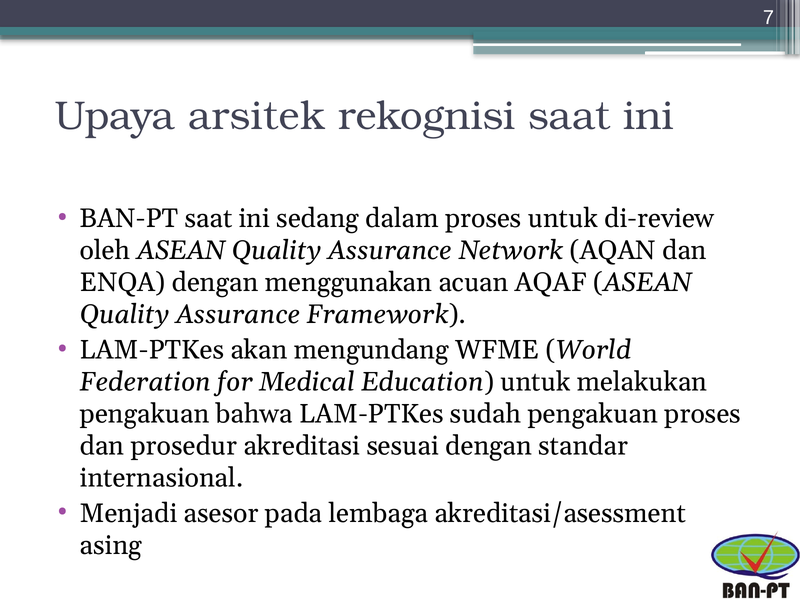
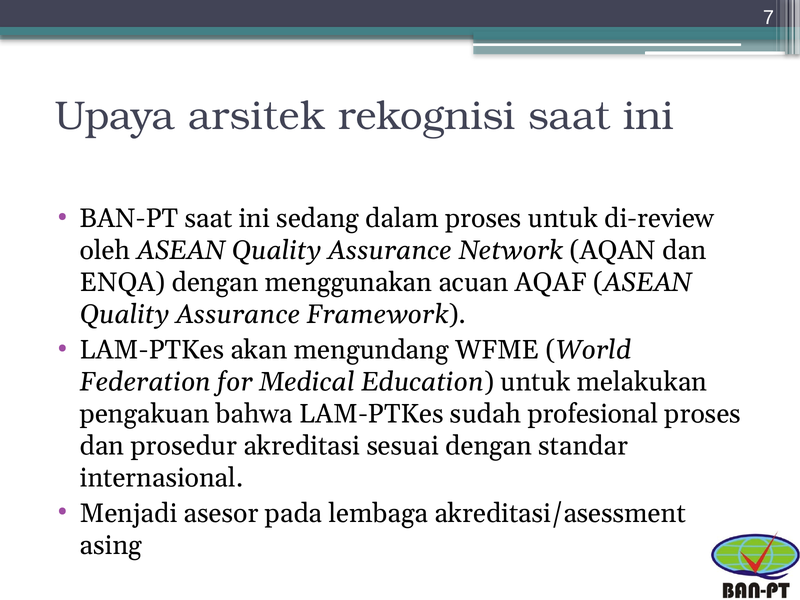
sudah pengakuan: pengakuan -> profesional (593, 414)
